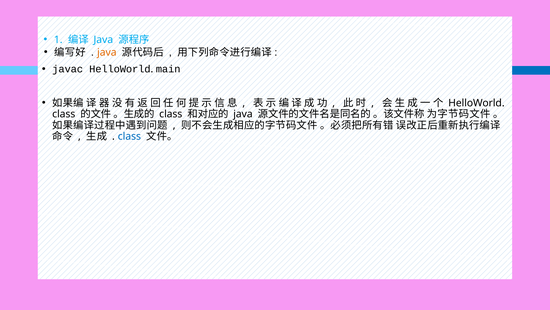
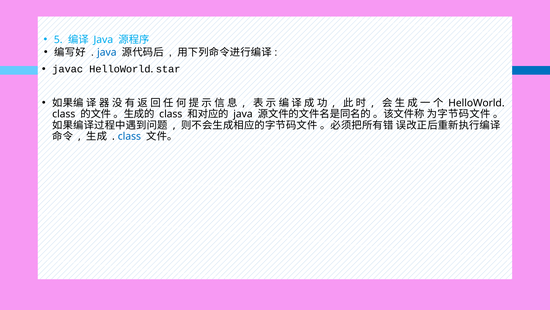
1: 1 -> 5 (58, 40)
java colour: orange -> blue (107, 52)
main: main -> star (168, 69)
